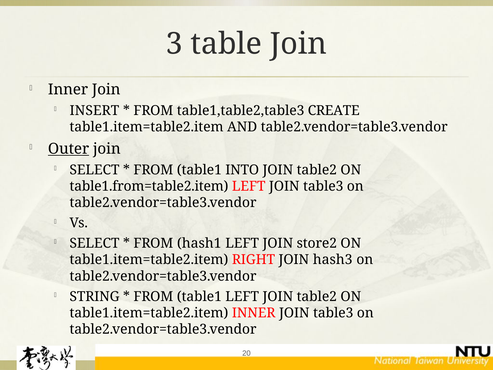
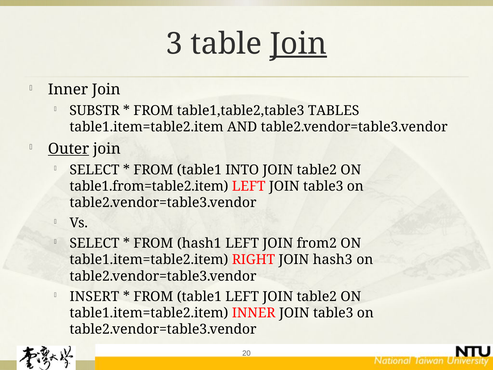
Join underline: none -> present (298, 44)
INSERT: INSERT -> SUBSTR (95, 111)
CREATE: CREATE -> TABLES (334, 111)
store2: store2 -> from2 (317, 243)
STRING: STRING -> INSERT (94, 296)
